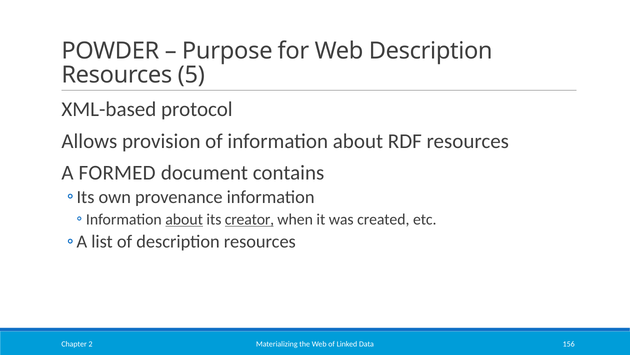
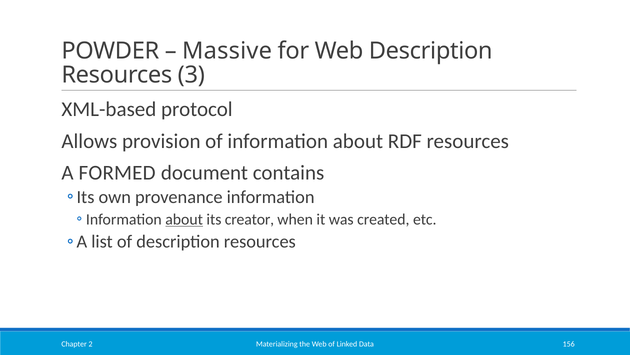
Purpose: Purpose -> Massive (227, 51)
5: 5 -> 3 (191, 75)
creator underline: present -> none (249, 219)
